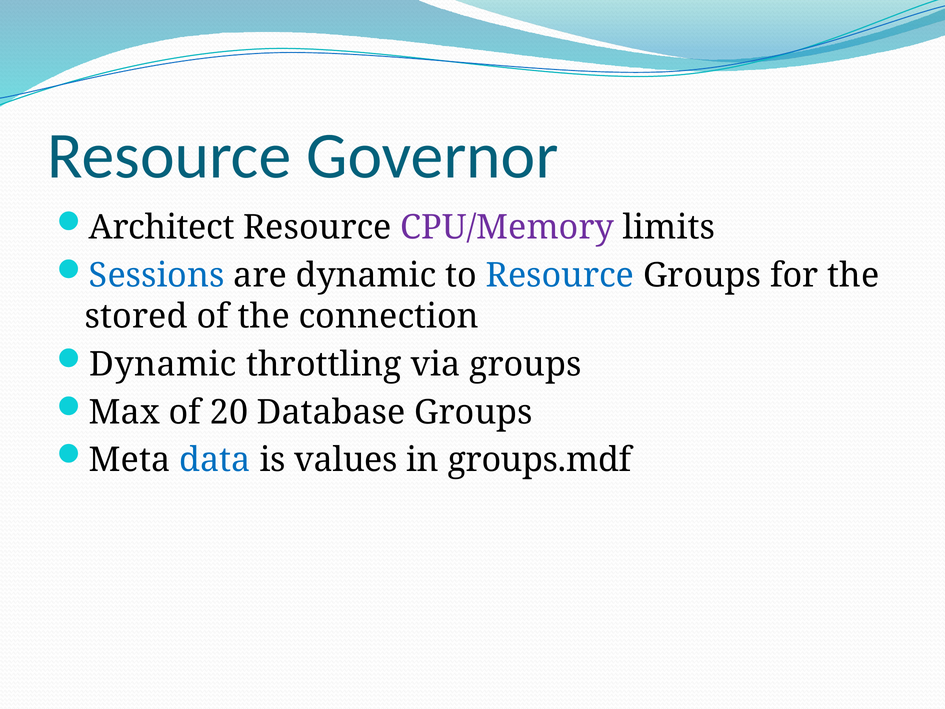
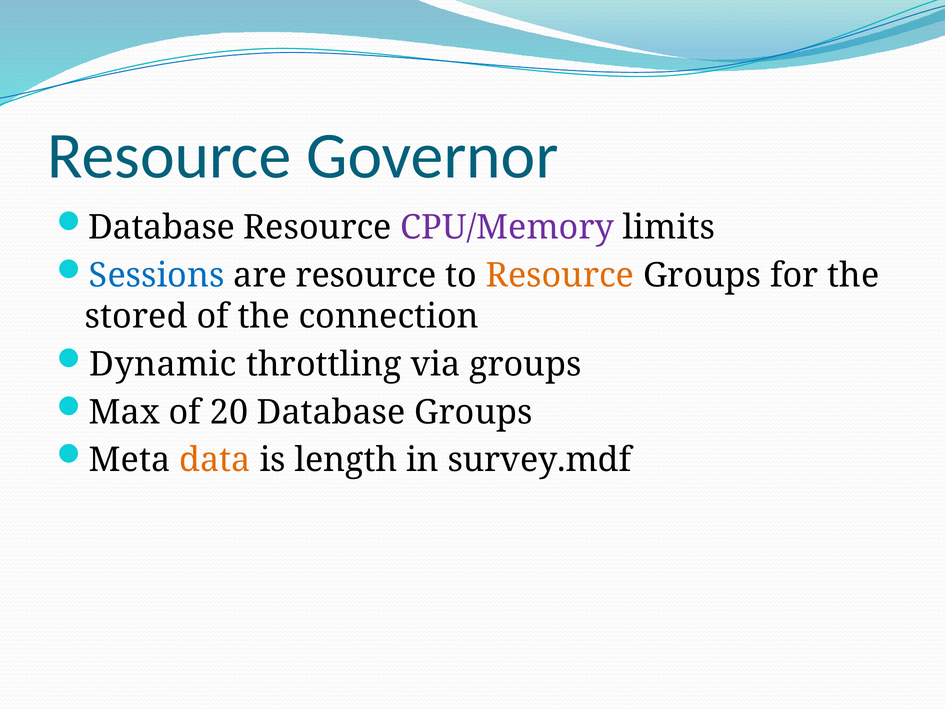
Architect: Architect -> Database (162, 228)
are dynamic: dynamic -> resource (366, 275)
Resource colour: blue -> orange (560, 275)
data colour: blue -> orange (215, 460)
values: values -> length (346, 460)
groups.mdf: groups.mdf -> survey.mdf (539, 460)
